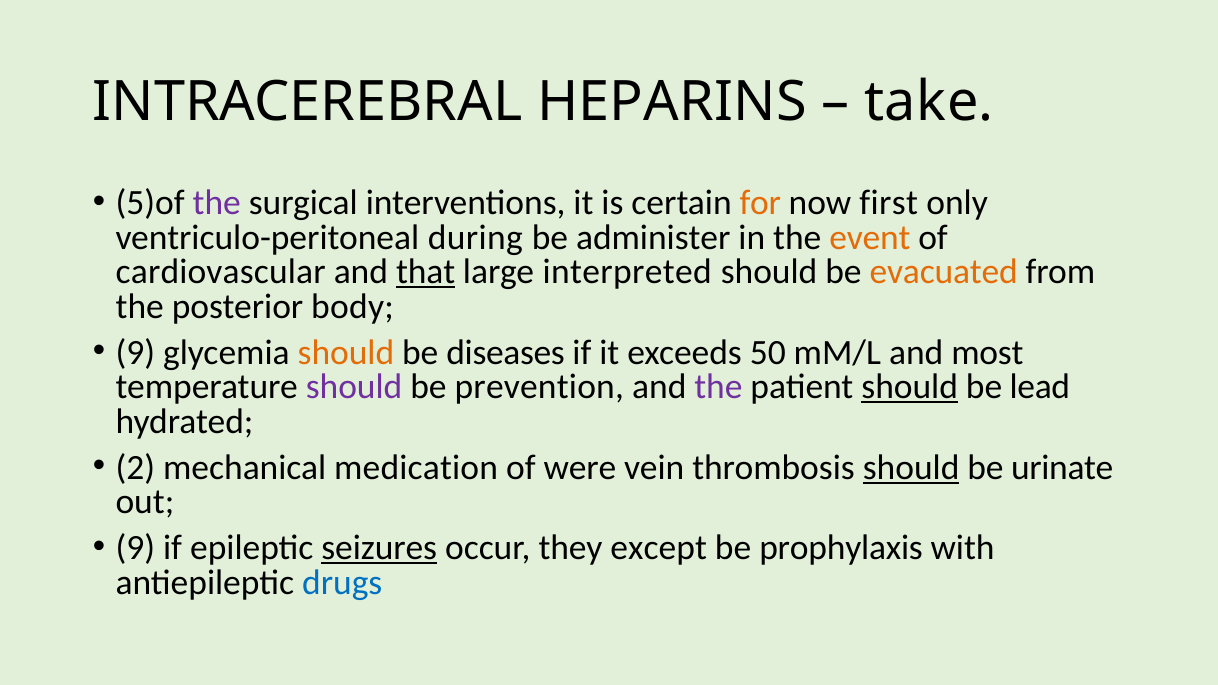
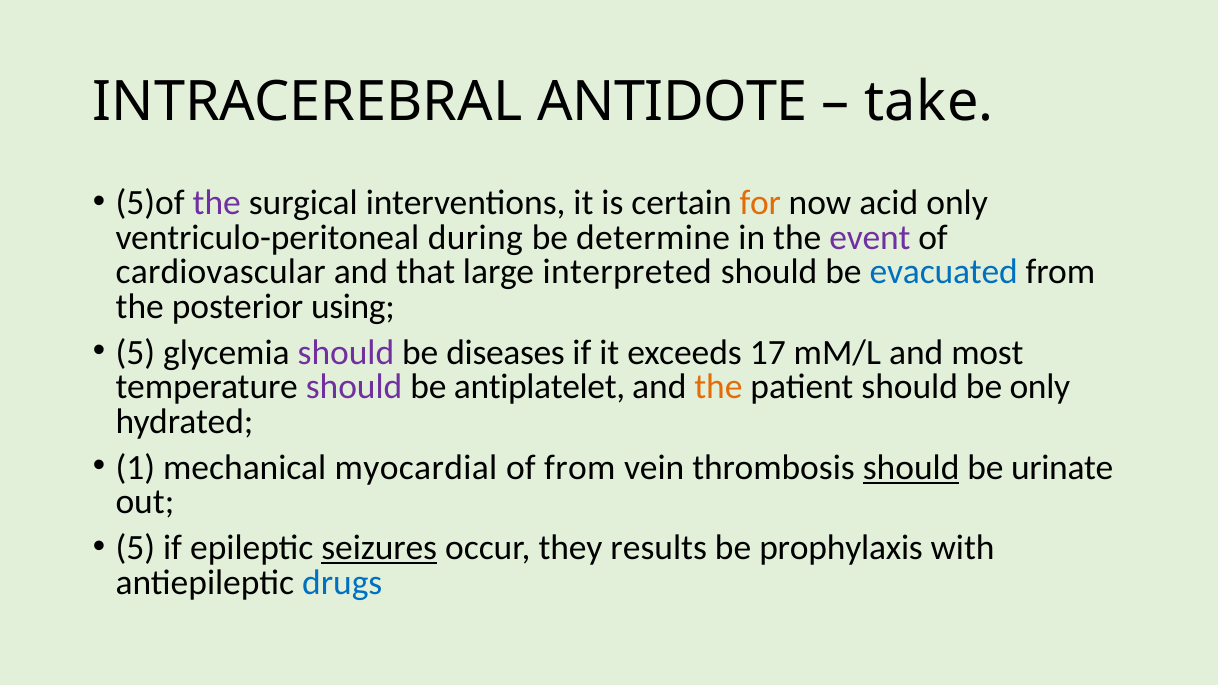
HEPARINS: HEPARINS -> ANTIDOTE (672, 102)
first: first -> acid (889, 203)
administer: administer -> determine (653, 237)
event colour: orange -> purple (870, 237)
that underline: present -> none (426, 272)
evacuated colour: orange -> blue (944, 272)
body: body -> using (353, 307)
9: 9 -> 5 (135, 353)
should colour: orange -> purple (346, 353)
50: 50 -> 17 (768, 353)
prevention: prevention -> antiplatelet (540, 387)
the colour: purple -> orange (718, 387)
should underline: present -> none (910, 387)
be lead: lead -> only (1040, 387)
2: 2 -> 1 (135, 468)
medication: medication -> myocardial (416, 468)
of were: were -> from (580, 468)
9: 9 -> 5 (135, 548)
except: except -> results (659, 548)
